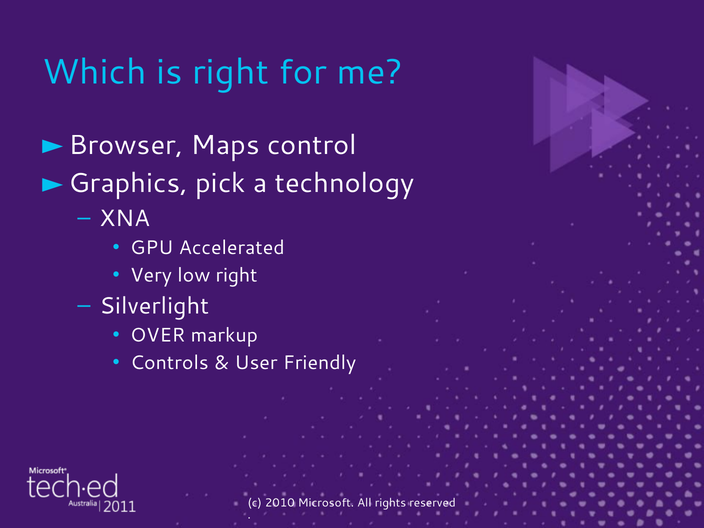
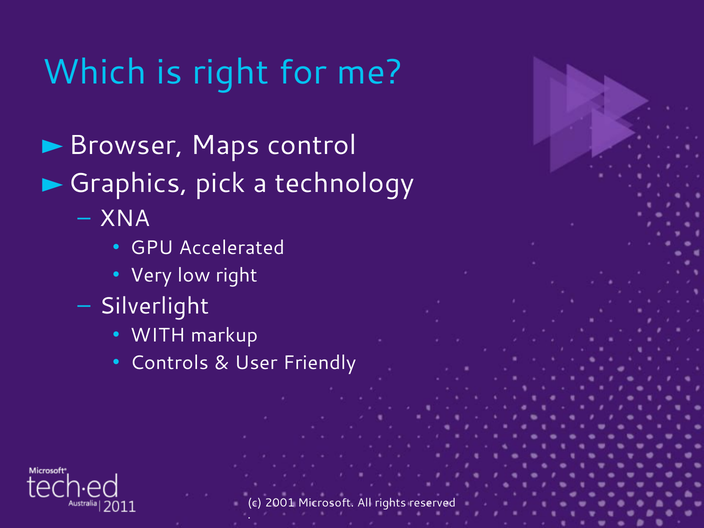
OVER: OVER -> WITH (158, 335)
2010: 2010 -> 2001 (280, 503)
